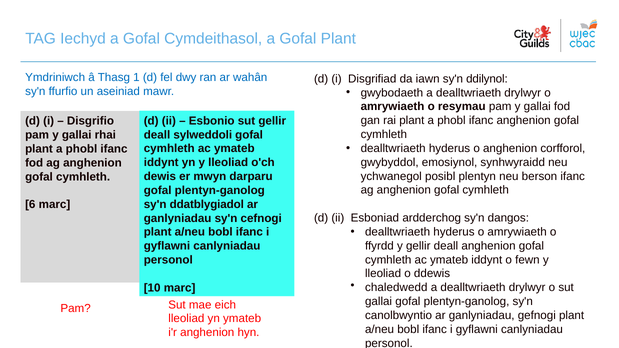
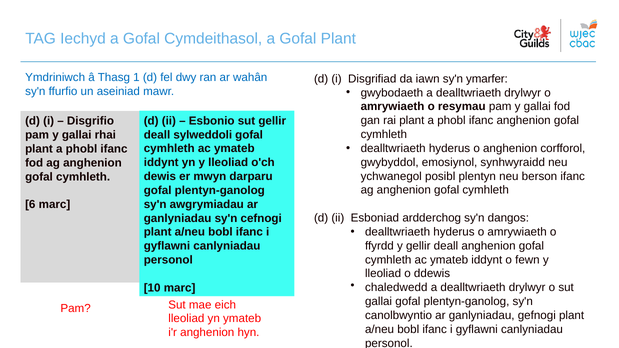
ddilynol: ddilynol -> ymarfer (487, 79)
ddatblygiadol: ddatblygiadol -> awgrymiadau (207, 204)
